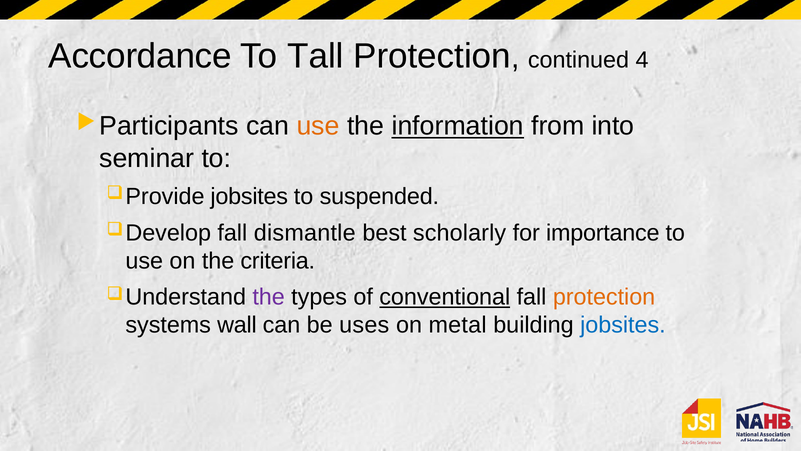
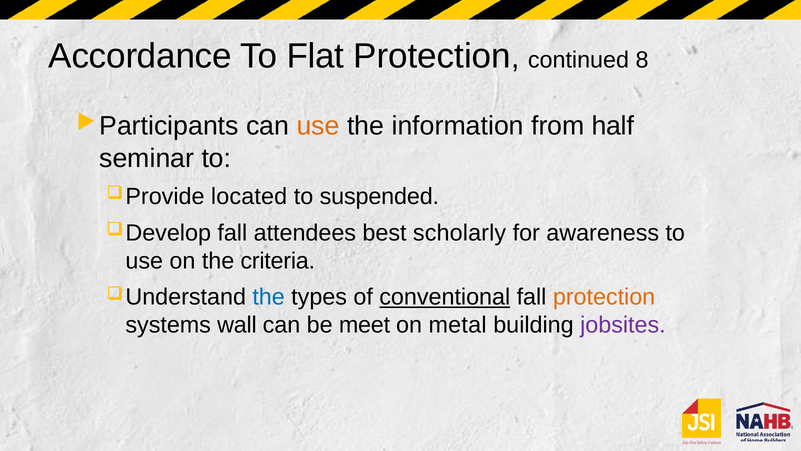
Tall: Tall -> Flat (316, 56)
4: 4 -> 8 (642, 60)
information underline: present -> none (458, 126)
into: into -> half (613, 126)
jobsites: jobsites -> located (249, 196)
dismantle: dismantle -> attendees (305, 233)
importance: importance -> awareness (603, 233)
the colour: purple -> blue (269, 297)
uses: uses -> meet (364, 325)
jobsites colour: blue -> purple (623, 325)
